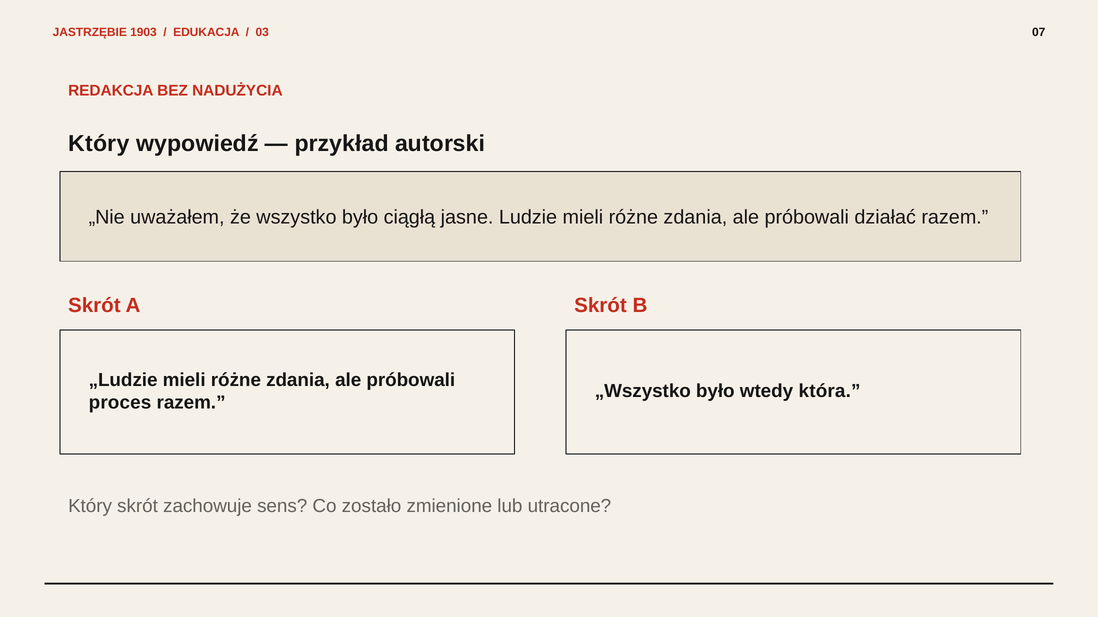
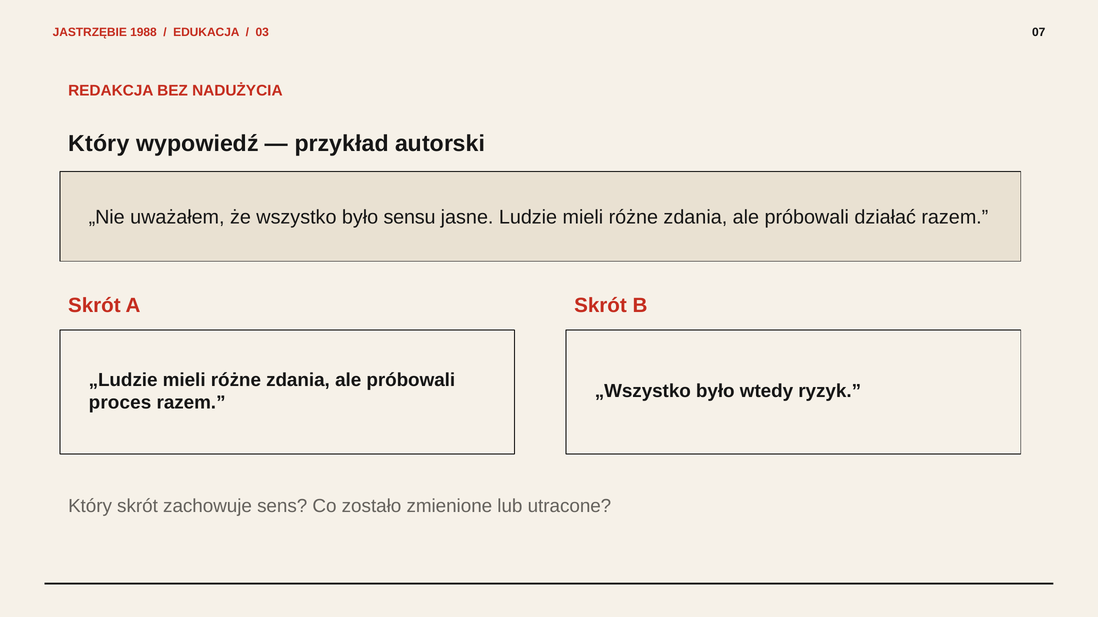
1903: 1903 -> 1988 (143, 33)
ciągłą: ciągłą -> sensu (410, 218)
która: która -> ryzyk (830, 392)
